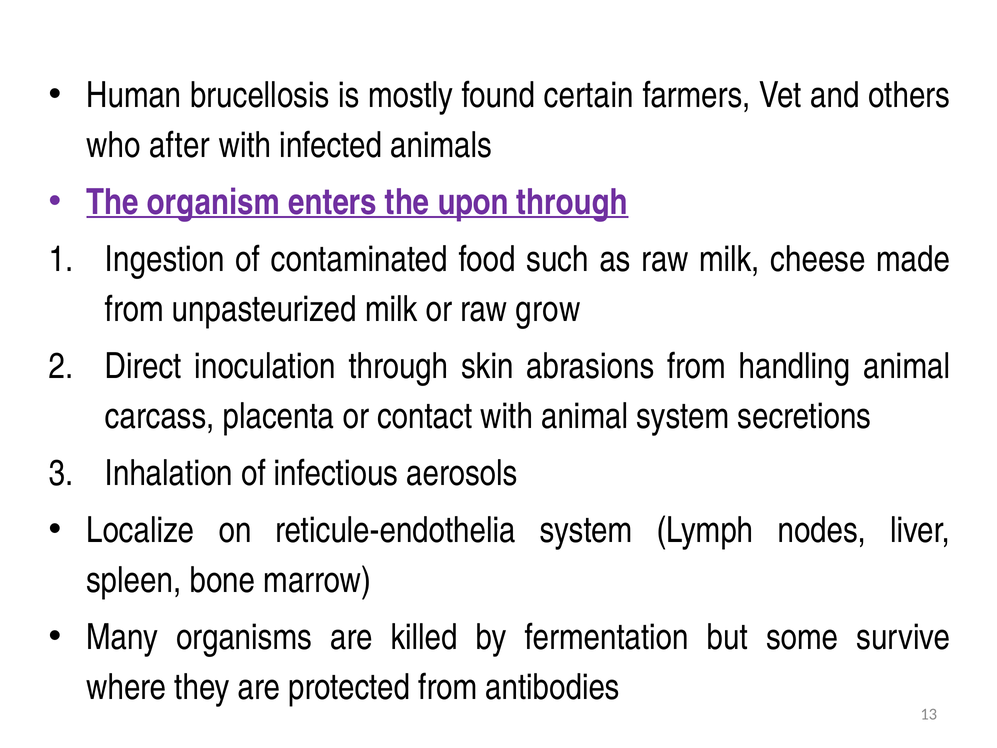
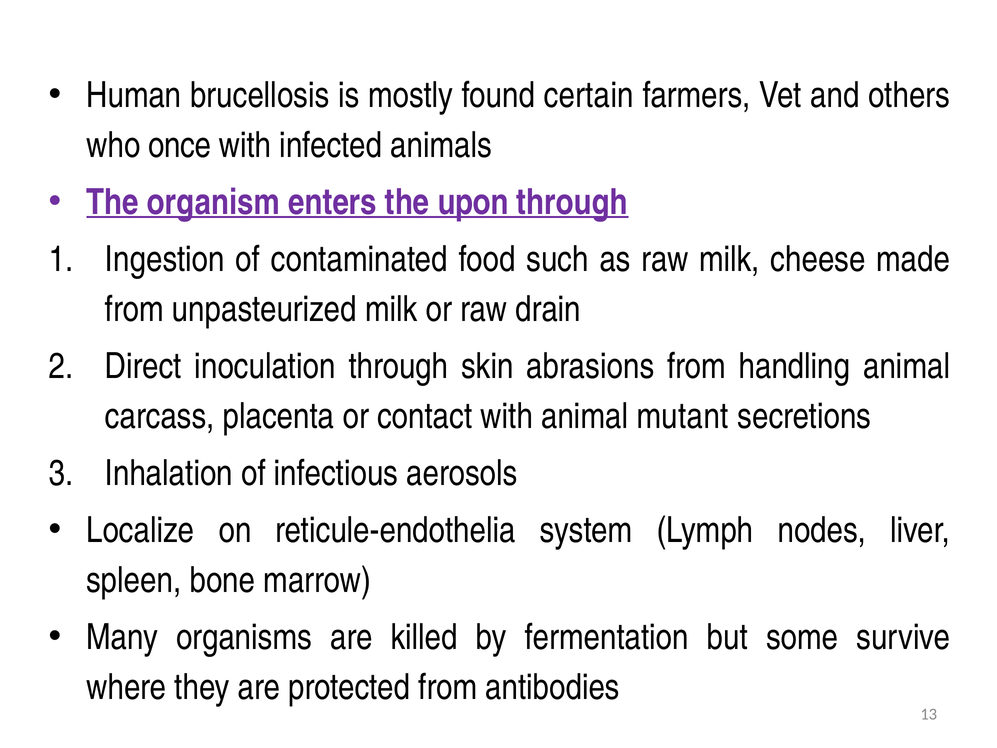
after: after -> once (180, 145)
grow: grow -> drain (548, 309)
animal system: system -> mutant (683, 416)
